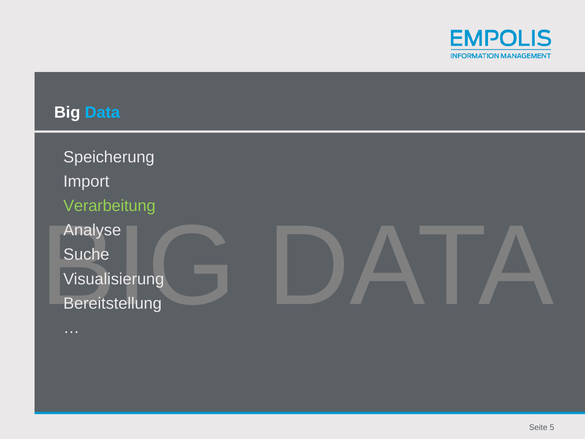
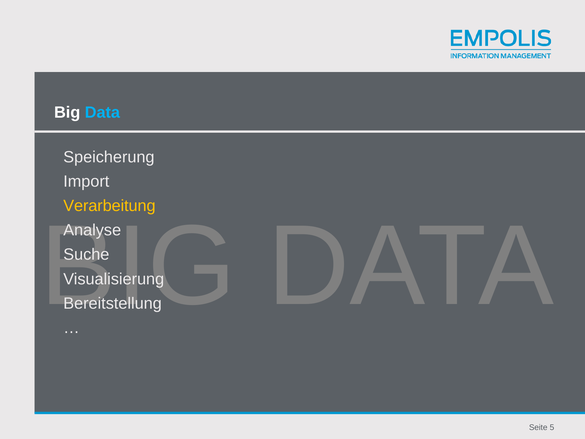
Verarbeitung colour: light green -> yellow (109, 206)
